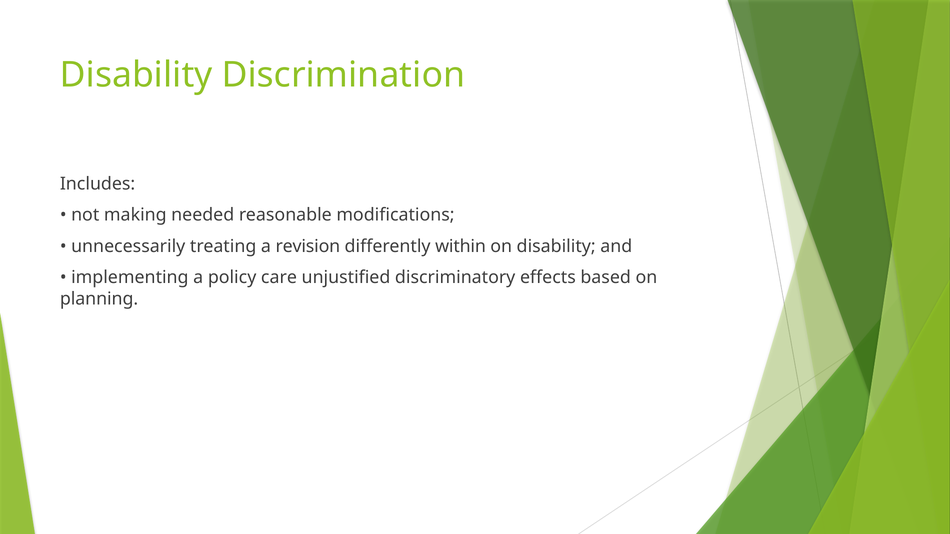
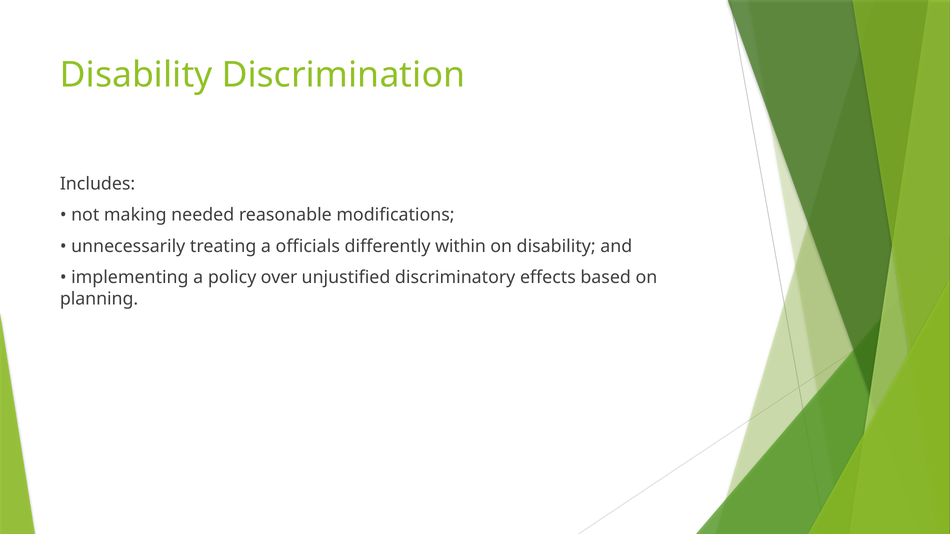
revision: revision -> officials (308, 246)
care: care -> over (279, 278)
